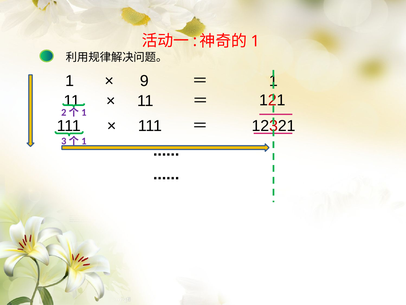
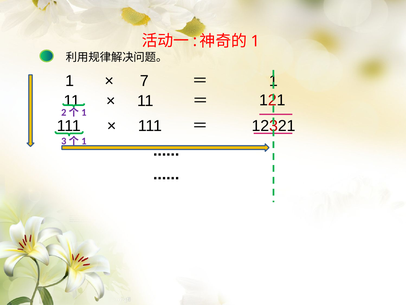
9: 9 -> 7 (144, 81)
